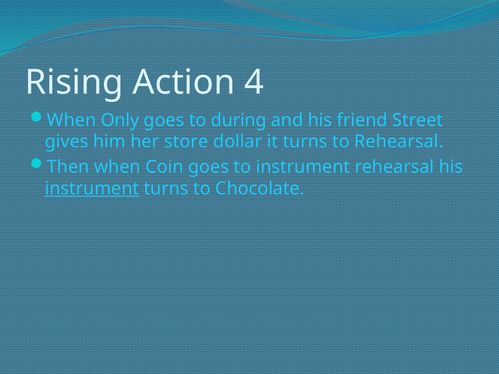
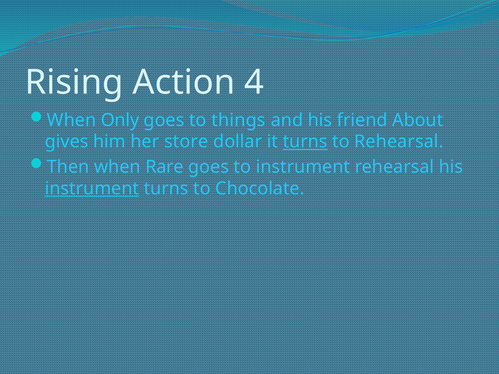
during: during -> things (239, 120)
Street: Street -> About (418, 120)
turns underline: none -> present (305, 142)
Coin: Coin -> Rare (165, 167)
